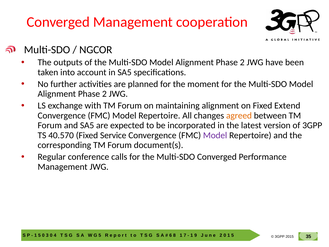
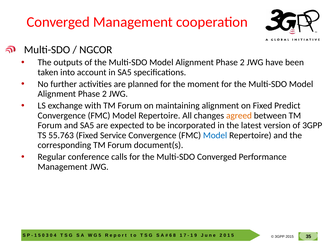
Extend: Extend -> Predict (287, 106)
40.570: 40.570 -> 55.763 (61, 135)
Model colour: purple -> blue (215, 135)
